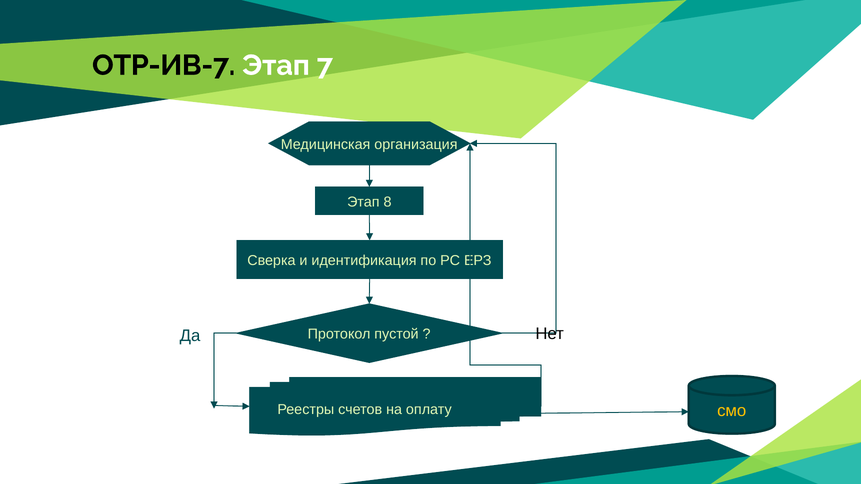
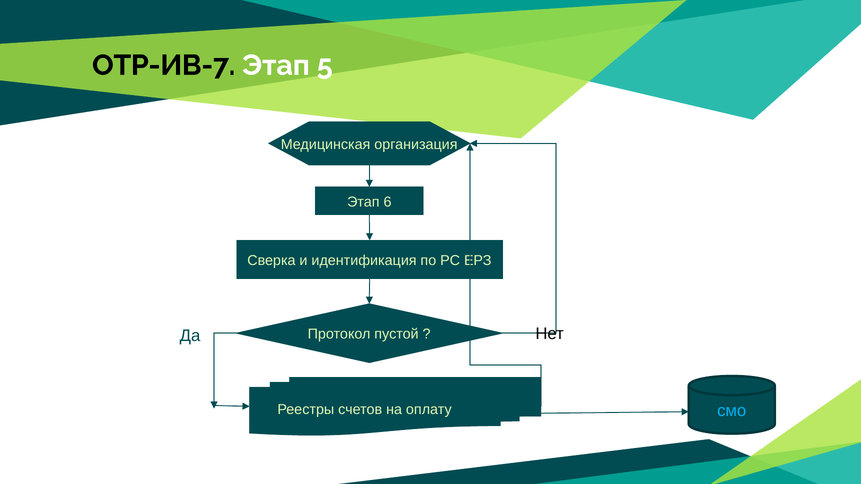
7: 7 -> 5 (325, 65)
8: 8 -> 6 (388, 202)
смо colour: yellow -> light blue (732, 411)
